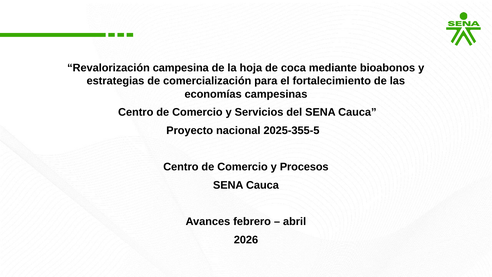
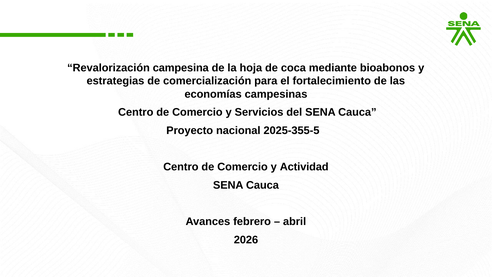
Procesos: Procesos -> Actividad (304, 167)
